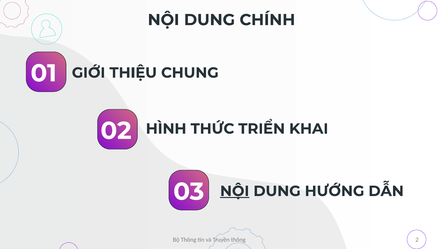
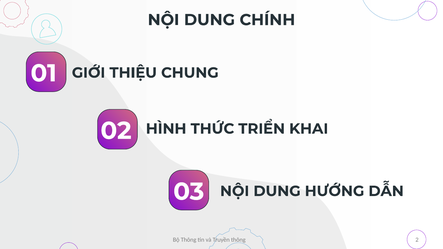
NỘI underline: present -> none (235, 191)
